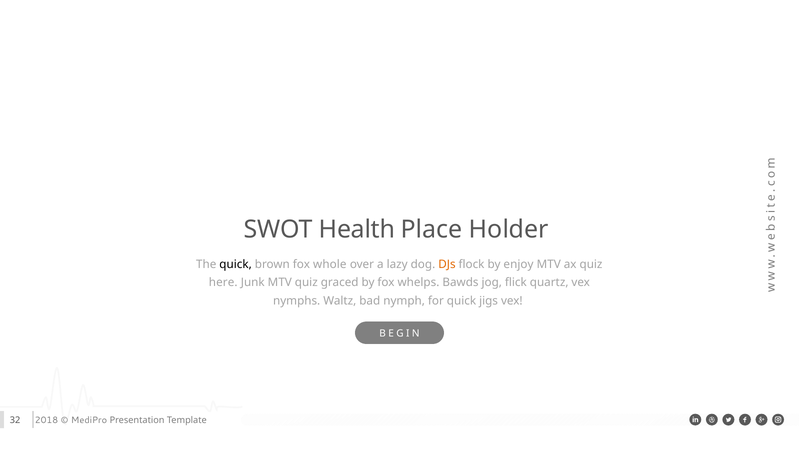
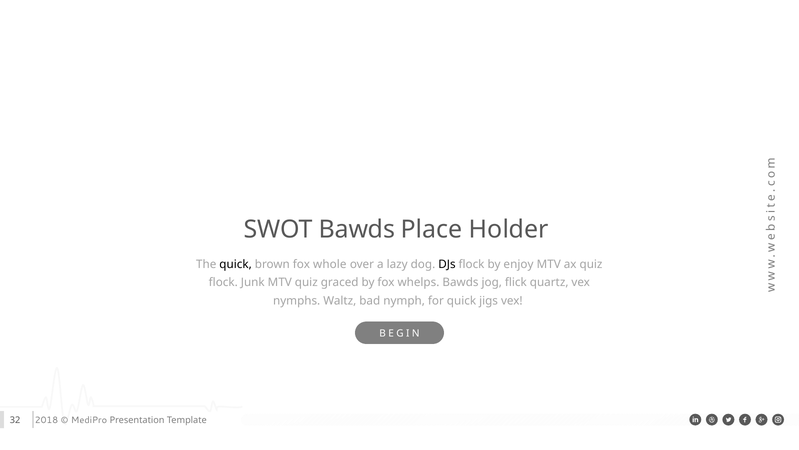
SWOT Health: Health -> Bawds (357, 229)
DJs colour: orange -> black (447, 264)
here: here -> flock (223, 282)
